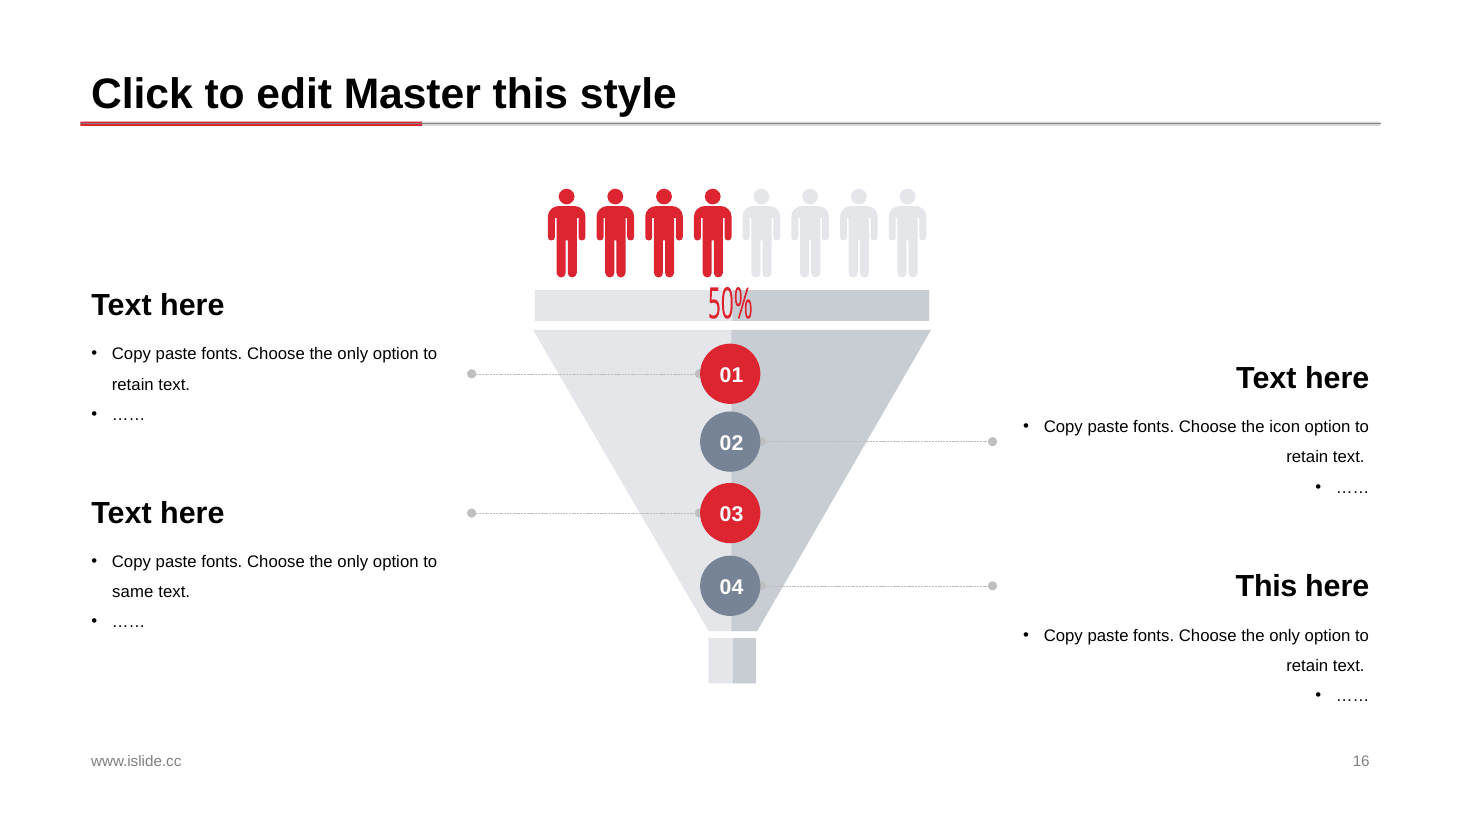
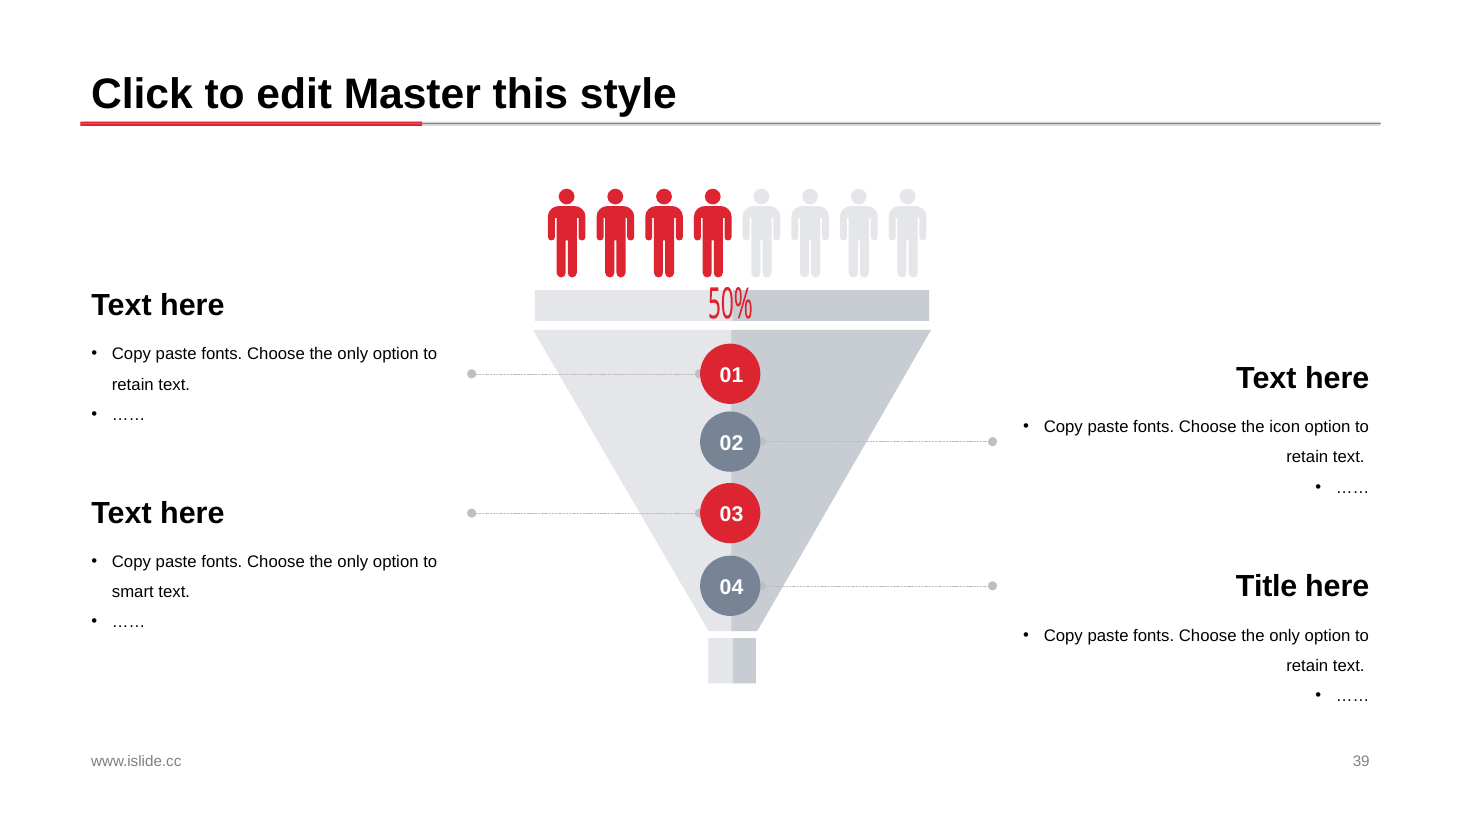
This: This -> Title (1267, 587)
same: same -> smart (133, 592)
16: 16 -> 39 (1361, 761)
